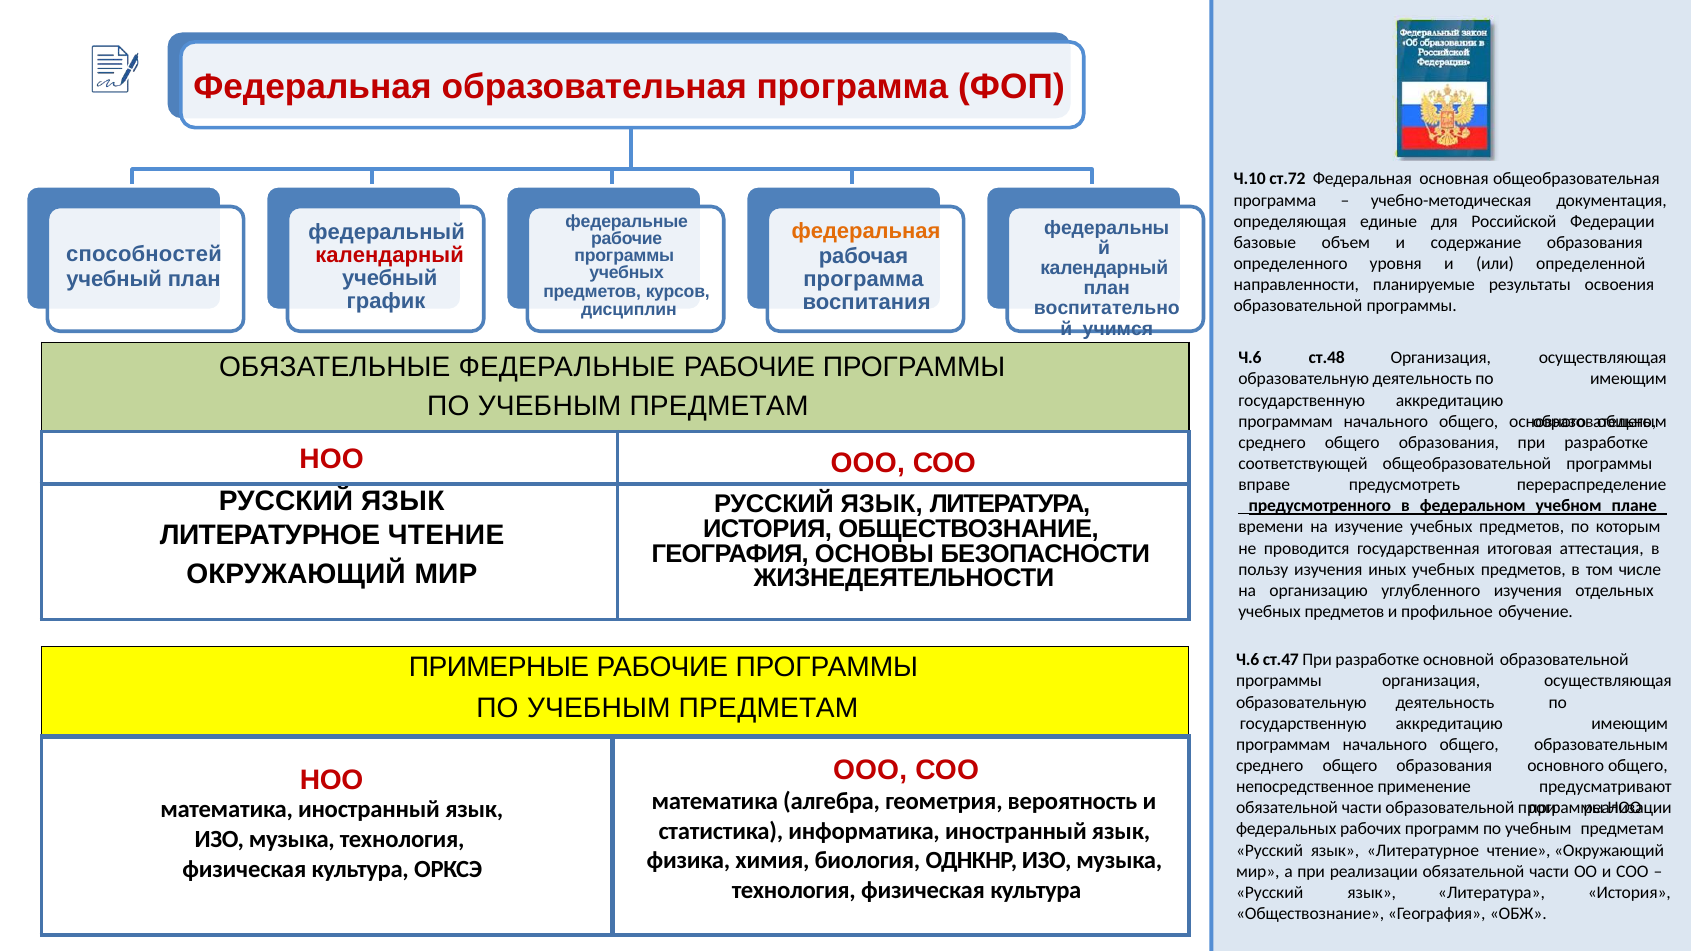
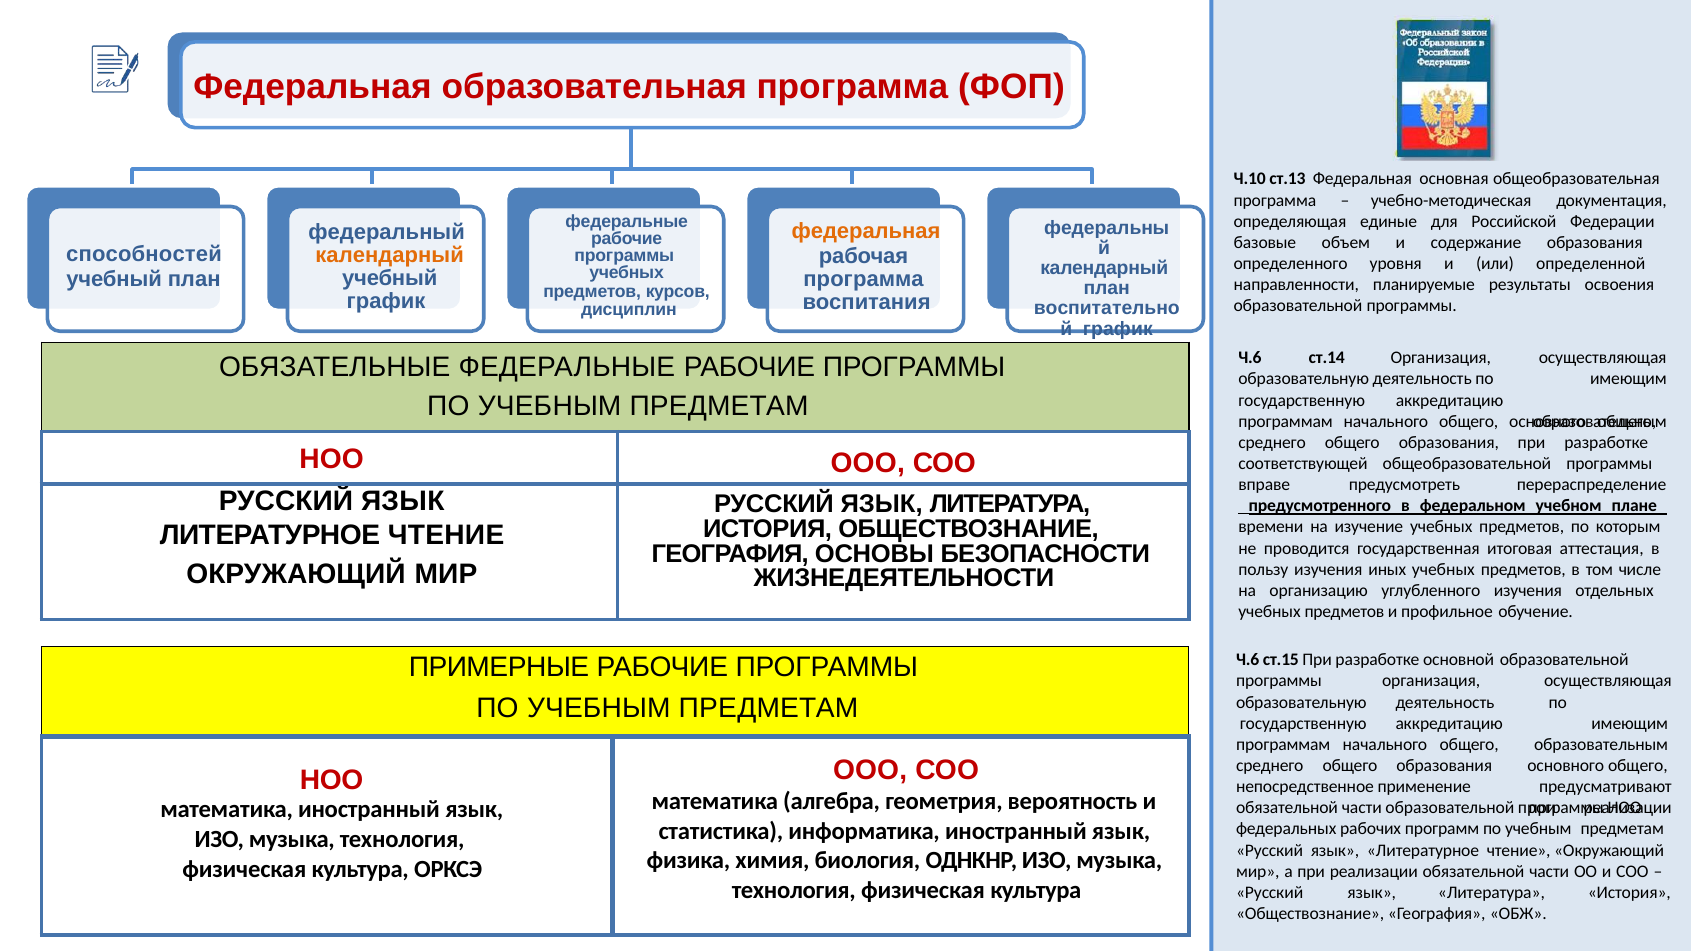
ст.72: ст.72 -> ст.13 (1287, 179)
календарный colour: red -> orange (390, 255)
учимся: учимся -> график (1118, 329)
ст.48: ст.48 -> ст.14 (1327, 358)
ст.47: ст.47 -> ст.15 (1281, 660)
